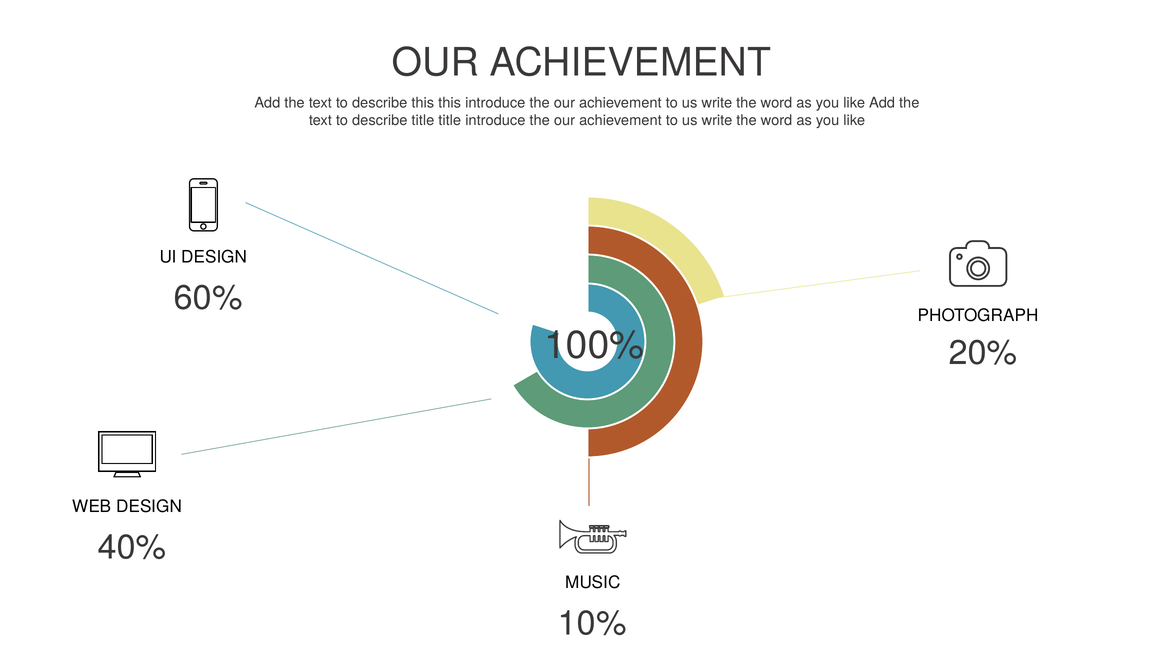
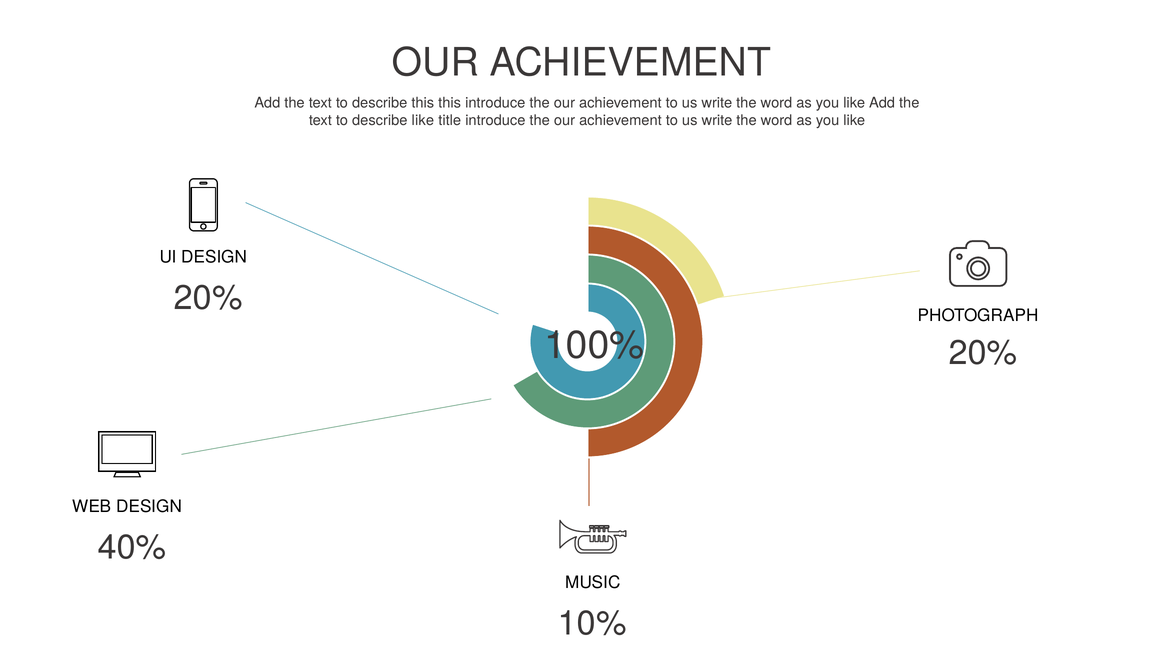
describe title: title -> like (423, 120)
60%: 60% -> 20% (208, 298)
